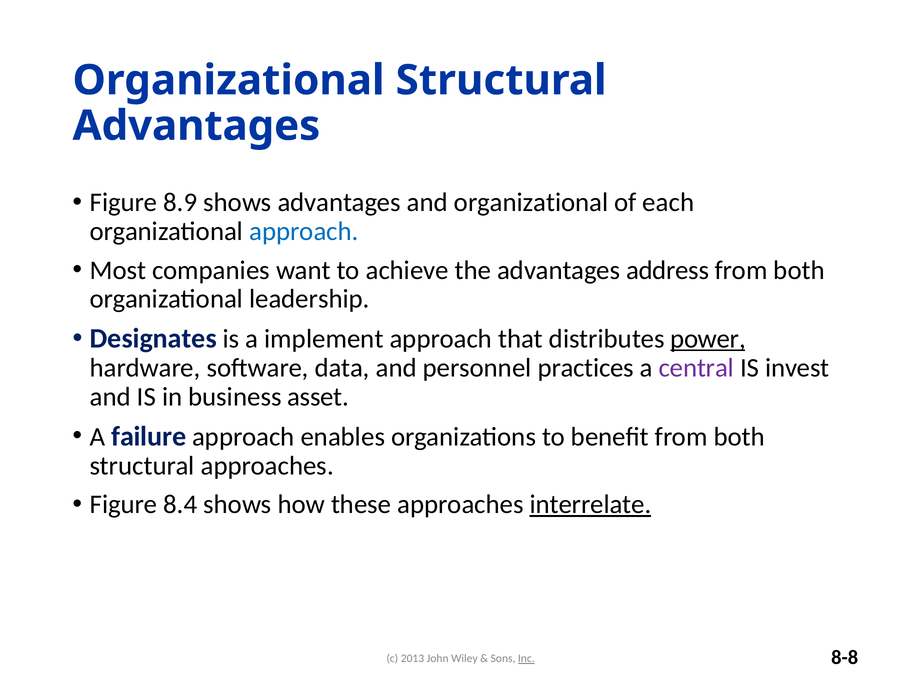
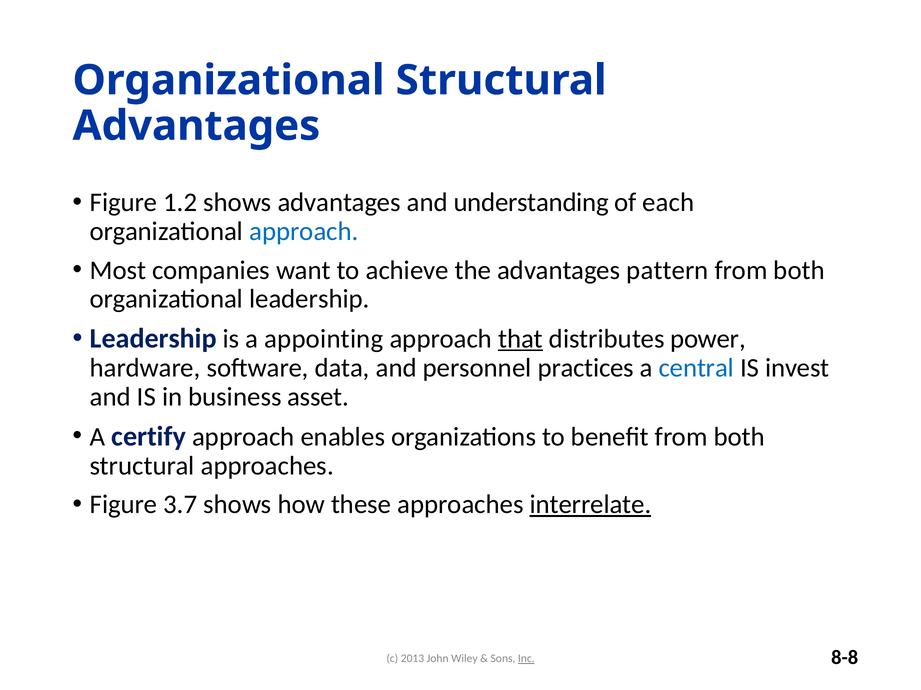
8.9: 8.9 -> 1.2 (180, 203)
and organizational: organizational -> understanding (531, 203)
address: address -> pattern (667, 270)
Designates: Designates -> Leadership (153, 339)
implement: implement -> appointing (324, 339)
that underline: none -> present (521, 339)
power underline: present -> none (708, 339)
central colour: purple -> blue (696, 368)
failure: failure -> certify (149, 437)
8.4: 8.4 -> 3.7 (180, 505)
